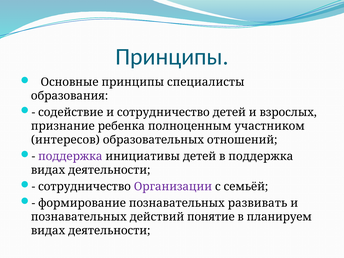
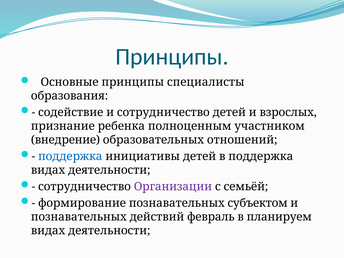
интересов: интересов -> внедрение (65, 140)
поддержка colour: purple -> blue (70, 156)
развивать: развивать -> субъектом (258, 203)
понятие: понятие -> февраль (211, 217)
